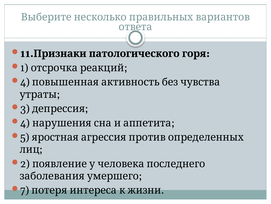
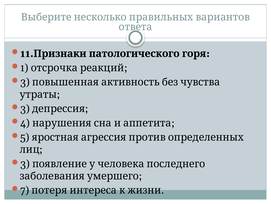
4: 4 -> 3 (25, 82)
2: 2 -> 3 (25, 163)
